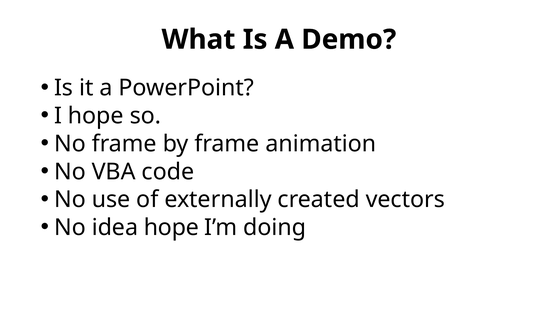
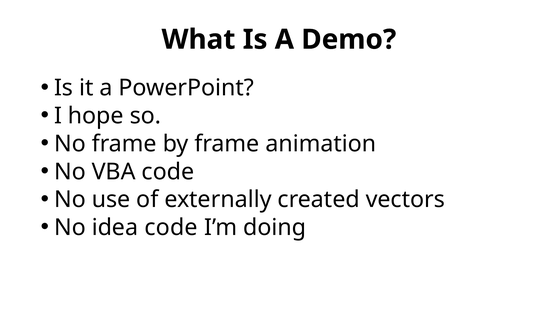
idea hope: hope -> code (171, 227)
